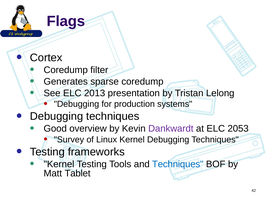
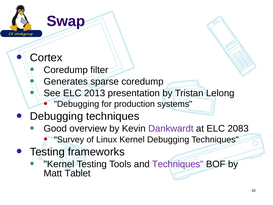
Flags: Flags -> Swap (66, 21)
2053: 2053 -> 2083 (238, 129)
Techniques colour: blue -> purple (178, 164)
